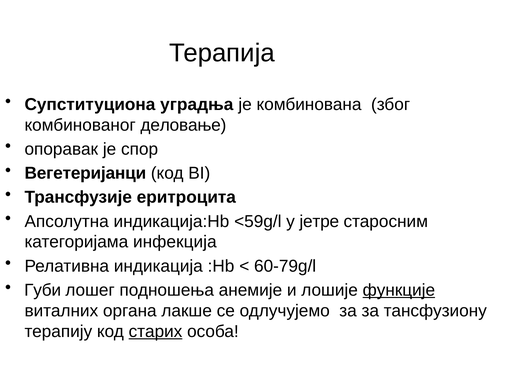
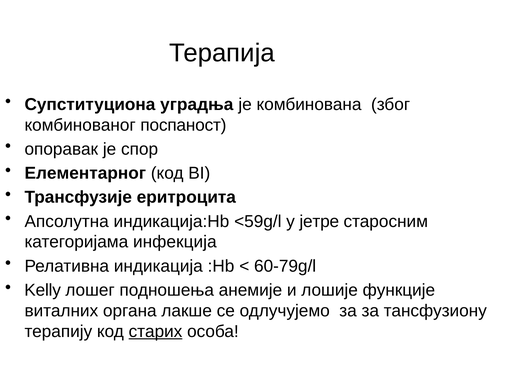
деловање: деловање -> поспаност (183, 125)
Вегетеријанци: Вегетеријанци -> Елементарног (85, 173)
Губи: Губи -> Kelly (43, 290)
функције underline: present -> none (399, 290)
